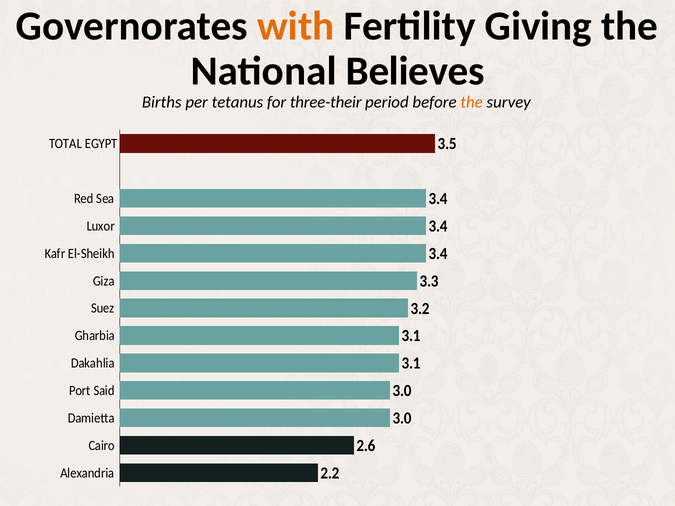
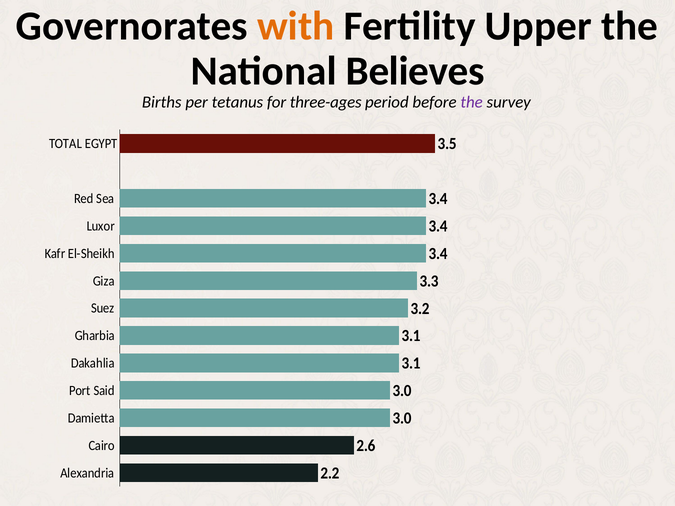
Giving: Giving -> Upper (538, 26)
three-their: three-their -> three-ages (326, 102)
the colour: orange -> purple (472, 102)
